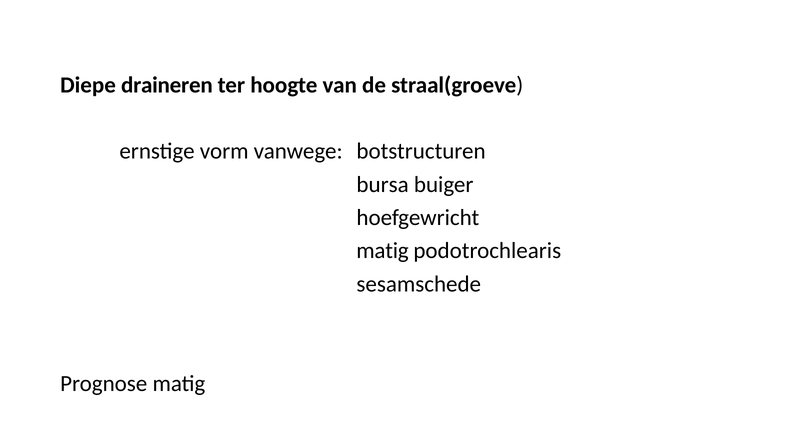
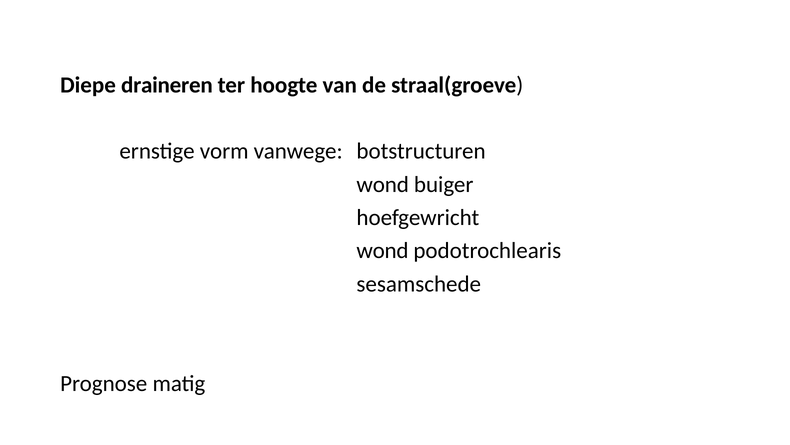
bursa: bursa -> wond (383, 184)
matig: matig -> wond (382, 251)
